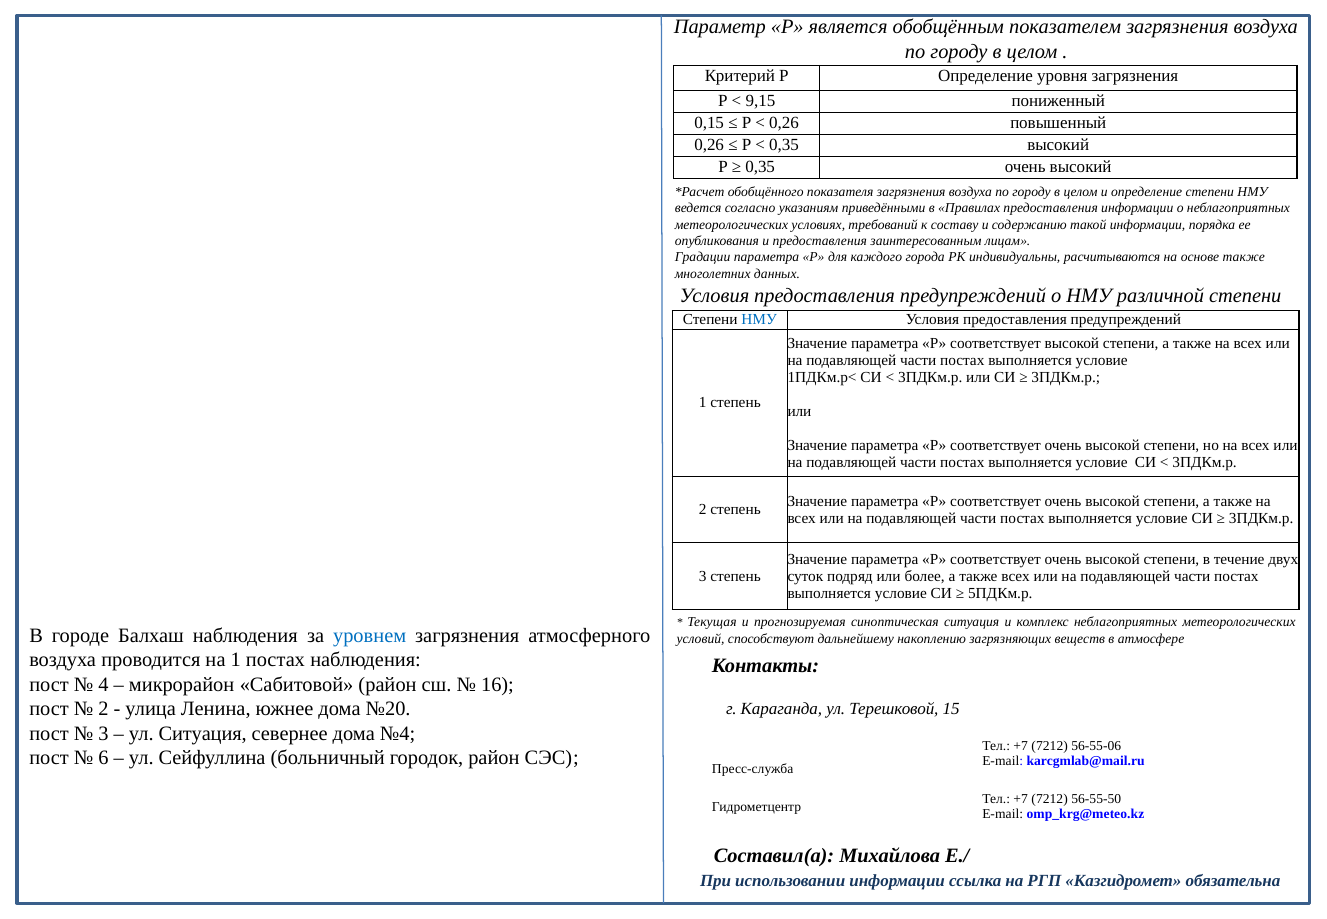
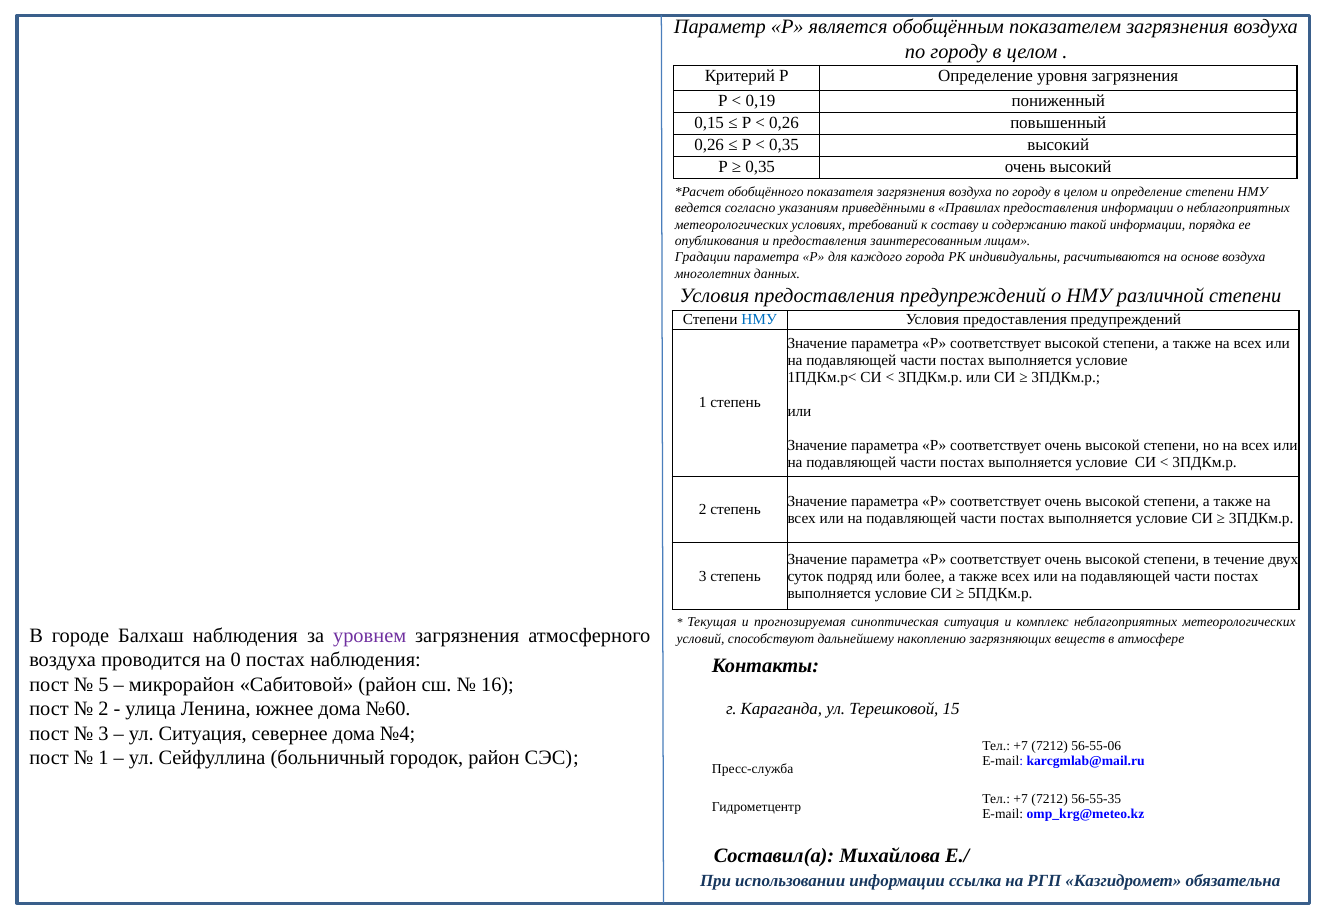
9,15: 9,15 -> 0,19 (760, 101)
основе также: также -> воздуха (1244, 257)
уровнем colour: blue -> purple (370, 635)
на 1: 1 -> 0 (236, 660)
4: 4 -> 5 (103, 684)
№20: №20 -> №60 (388, 709)
6: 6 -> 1 (103, 758)
56-55-50: 56-55-50 -> 56-55-35 (1096, 799)
